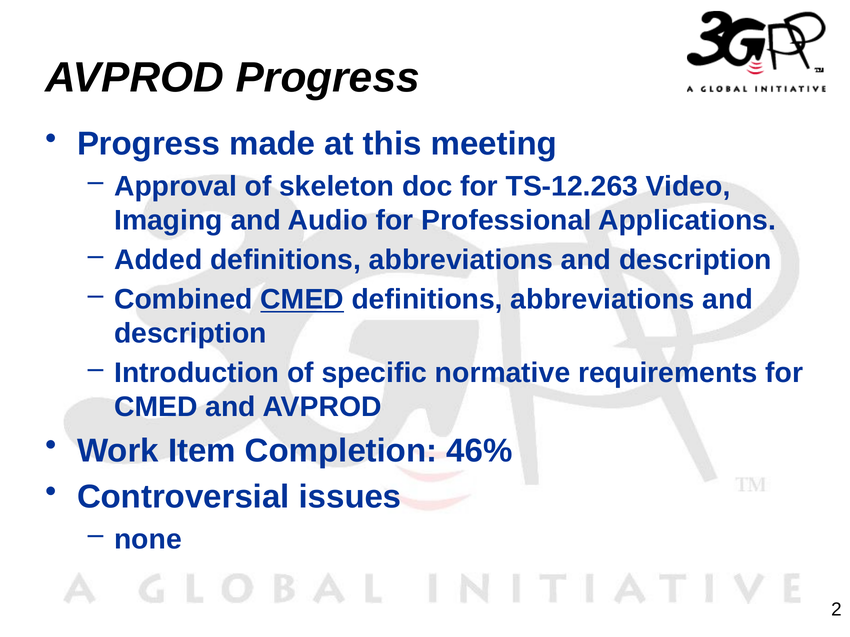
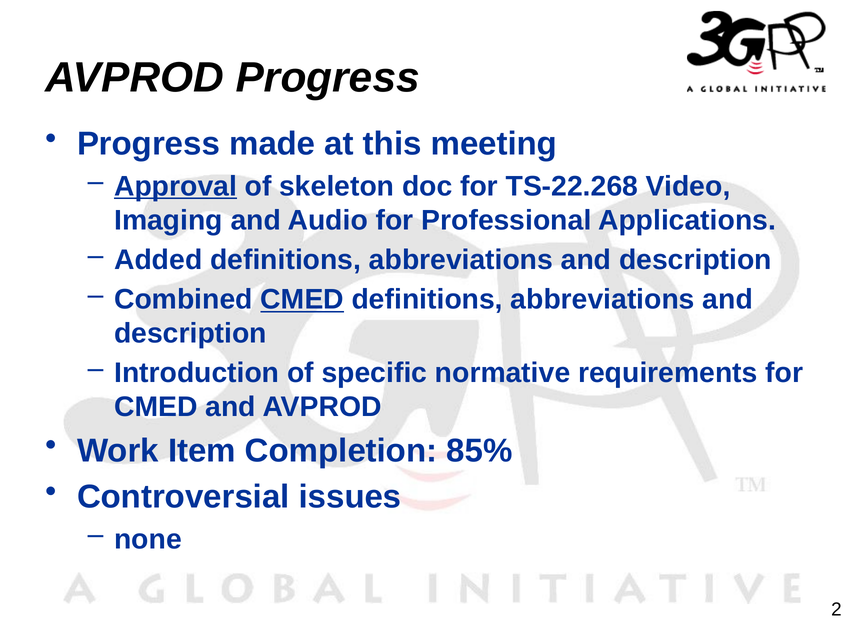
Approval underline: none -> present (176, 186)
TS-12.263: TS-12.263 -> TS-22.268 (572, 186)
46%: 46% -> 85% (479, 451)
